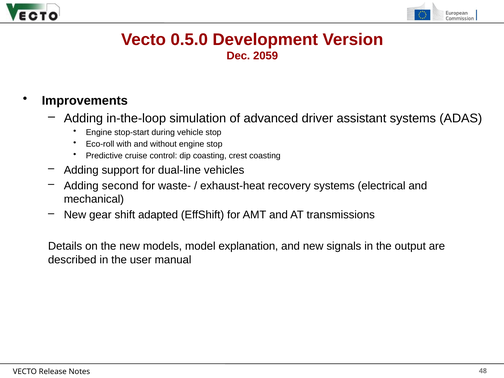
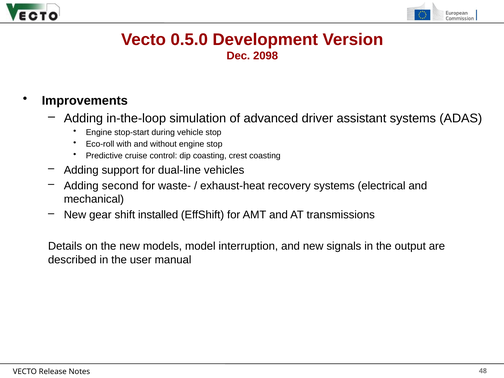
2059: 2059 -> 2098 (266, 56)
adapted: adapted -> installed (158, 215)
explanation: explanation -> interruption (248, 246)
